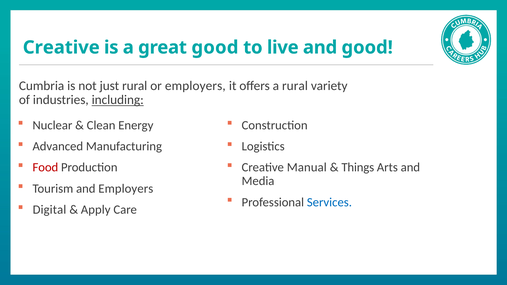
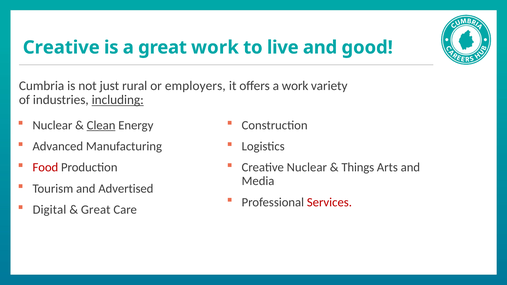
great good: good -> work (215, 47)
a rural: rural -> work (295, 86)
Clean underline: none -> present (101, 125)
Creative Manual: Manual -> Nuclear (307, 168)
and Employers: Employers -> Advertised (126, 189)
Services colour: blue -> red (329, 202)
Apply: Apply -> Great (96, 210)
